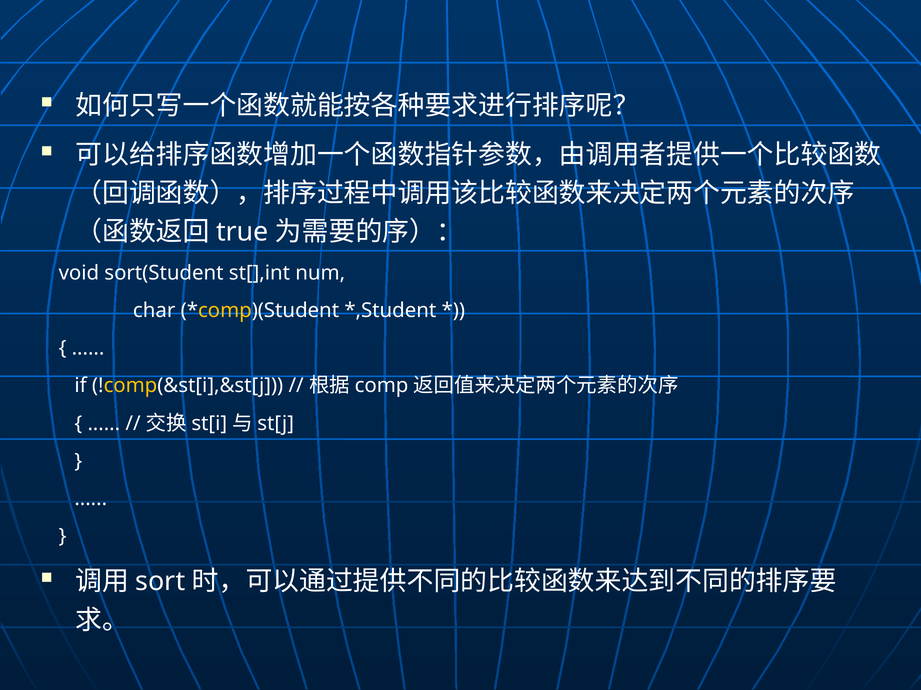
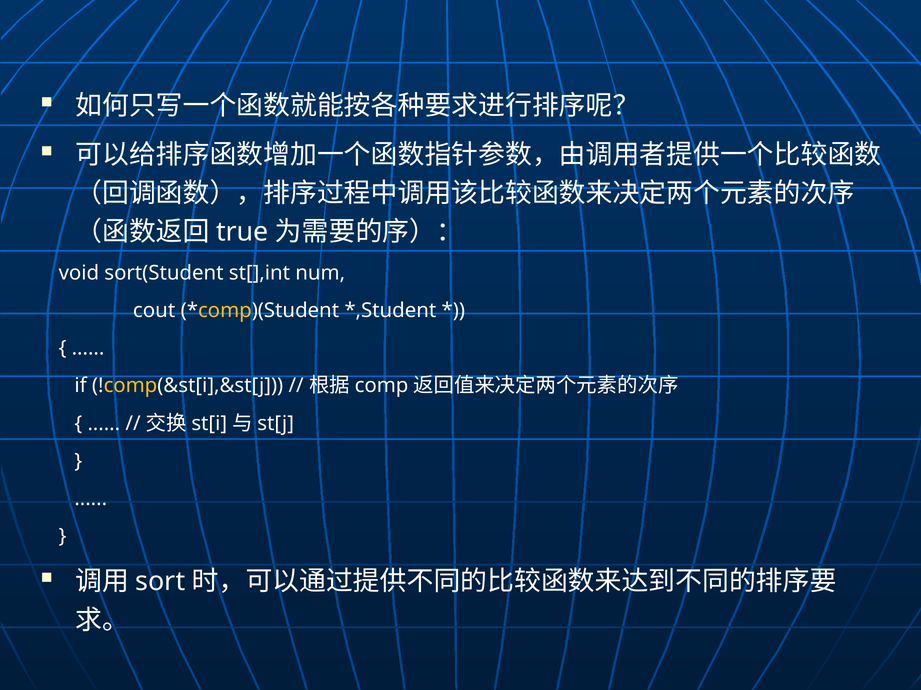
char: char -> cout (154, 311)
